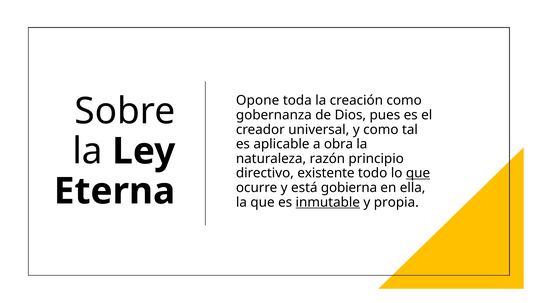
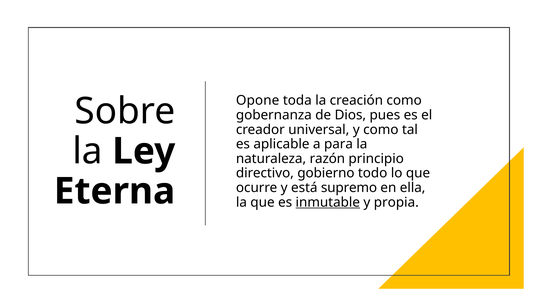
obra: obra -> para (338, 144)
existente: existente -> gobierno (326, 173)
que underline: present -> none (418, 173)
gobierna: gobierna -> supremo (349, 188)
